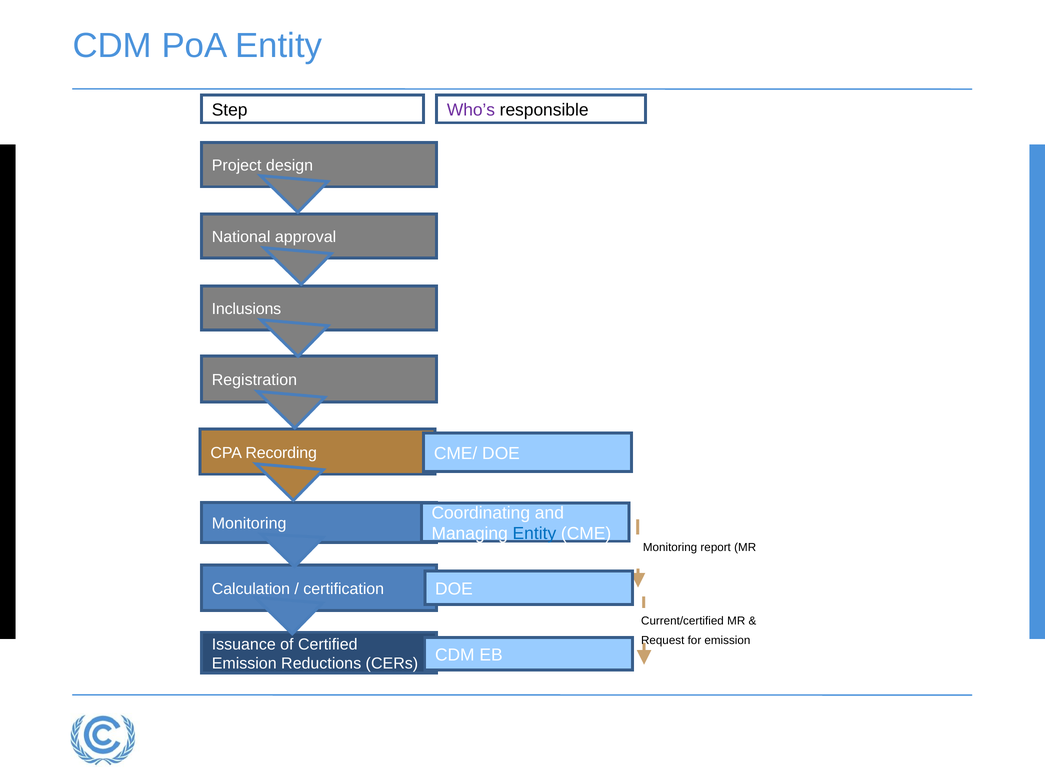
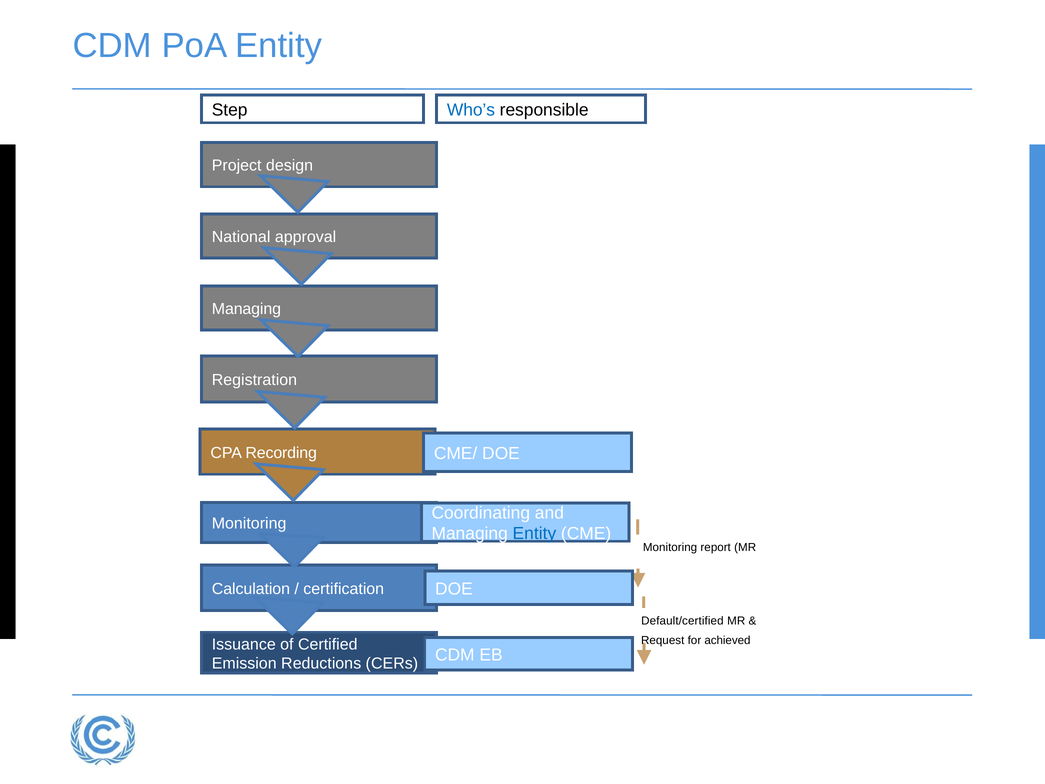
Who’s colour: purple -> blue (471, 110)
Inclusions: Inclusions -> Managing (246, 309)
Current/certified: Current/certified -> Default/certified (682, 621)
for emission: emission -> achieved (727, 640)
